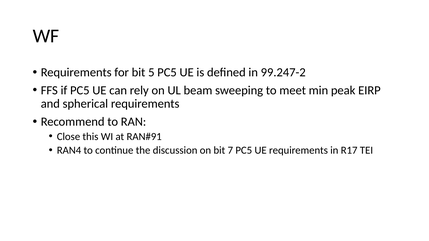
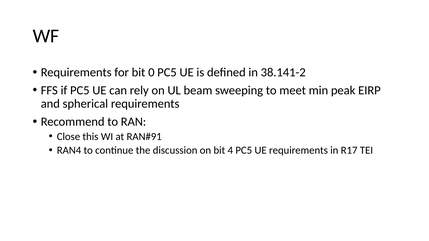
5: 5 -> 0 (151, 73)
99.247-2: 99.247-2 -> 38.141-2 (283, 73)
7: 7 -> 4 (230, 151)
